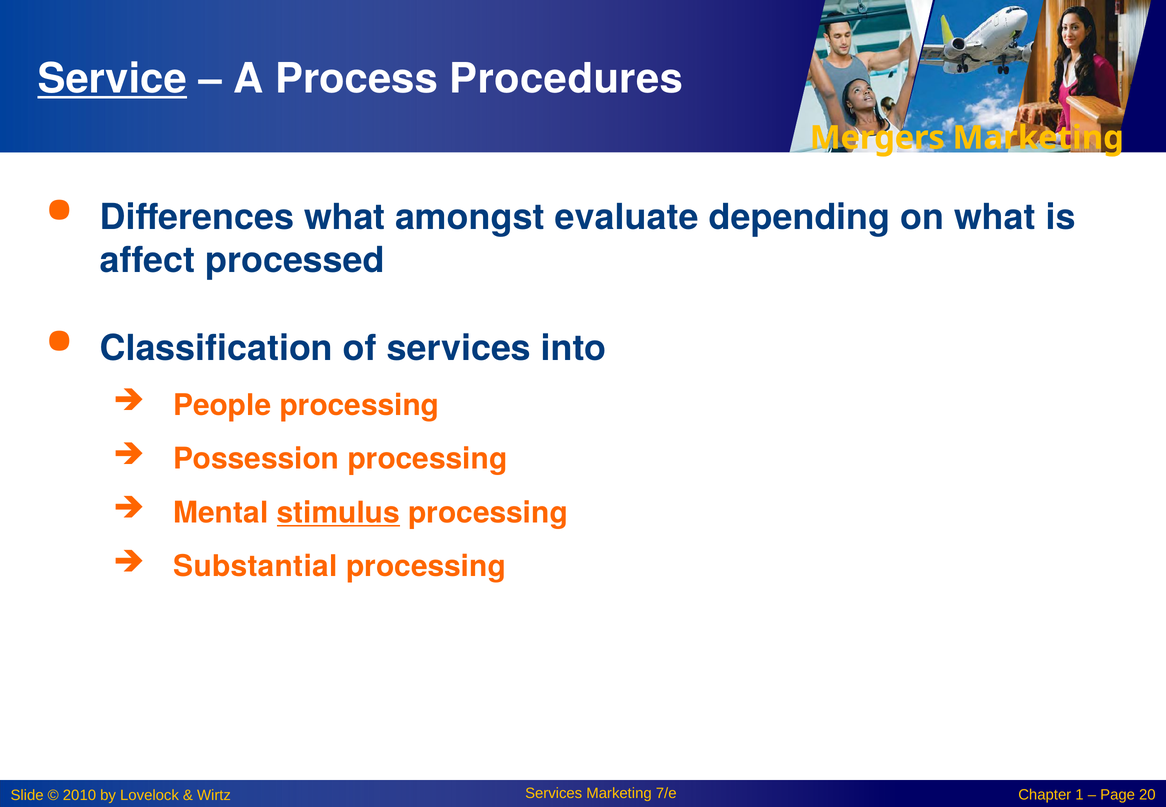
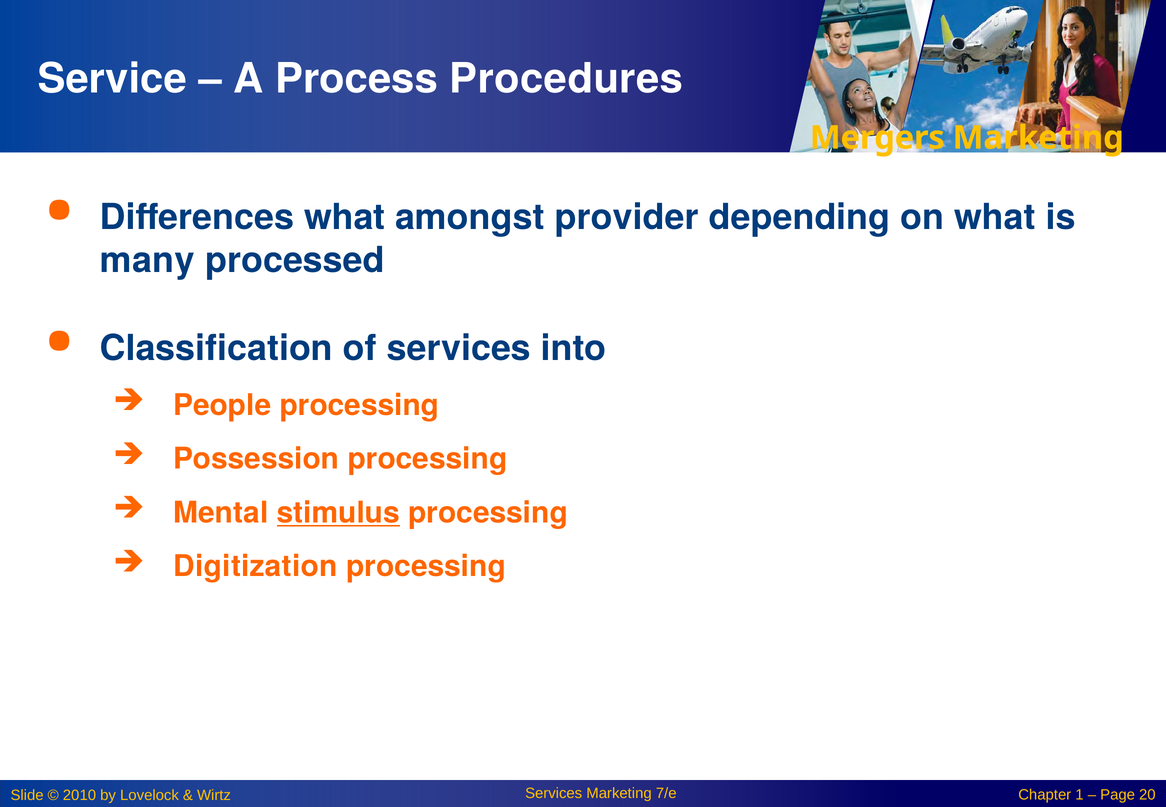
Service underline: present -> none (112, 79)
evaluate: evaluate -> provider (627, 217)
affect: affect -> many (147, 261)
Substantial: Substantial -> Digitization (255, 567)
